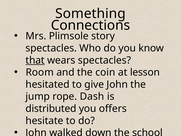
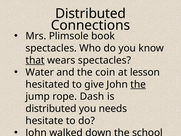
Something: Something -> Distributed (91, 14)
story: story -> book (103, 36)
Room: Room -> Water (40, 72)
the underline: none -> present (138, 84)
offers: offers -> needs (113, 108)
